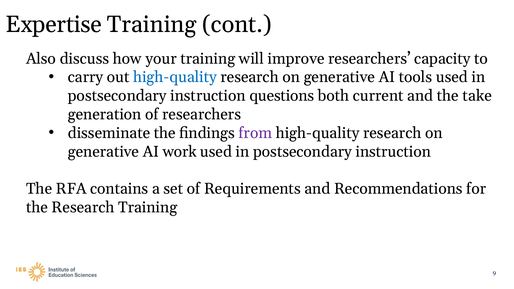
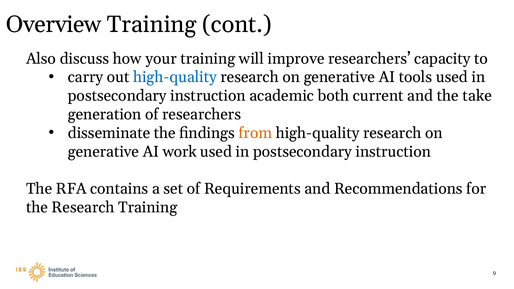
Expertise: Expertise -> Overview (54, 24)
questions: questions -> academic (282, 96)
from colour: purple -> orange (255, 133)
